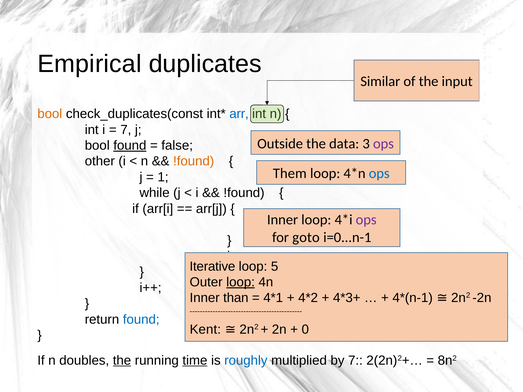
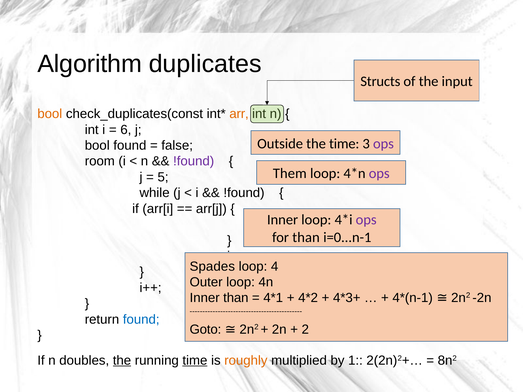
Empirical: Empirical -> Algorithm (90, 64)
Similar: Similar -> Structs (380, 82)
arr colour: blue -> orange (239, 114)
7: 7 -> 6 (126, 130)
the data: data -> time (344, 144)
found underline: present -> none (130, 146)
other: other -> room (100, 161)
!found colour: orange -> purple (194, 161)
ops colour: blue -> purple (379, 174)
1: 1 -> 5 (163, 177)
for goto: goto -> than (306, 237)
Iterative: Iterative -> Spades (212, 266)
5: 5 -> 4 (275, 266)
loop underline: present -> none (241, 282)
Kent: Kent -> Goto (205, 330)
0: 0 -> 2 (305, 330)
roughly colour: blue -> orange (246, 361)
by 7: 7 -> 1 (355, 361)
